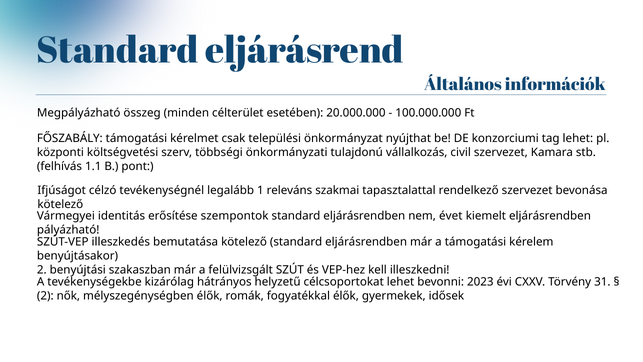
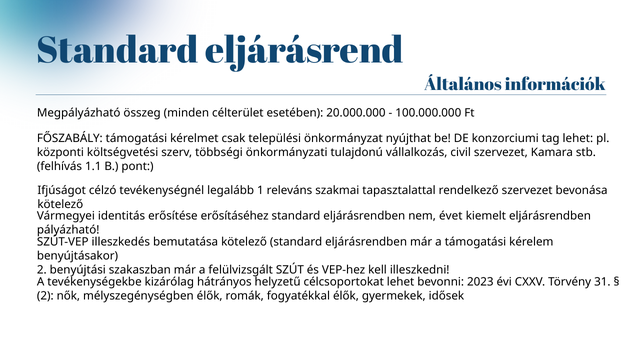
szempontok: szempontok -> erősításéhez (235, 216)
